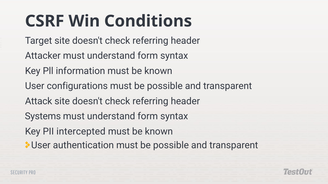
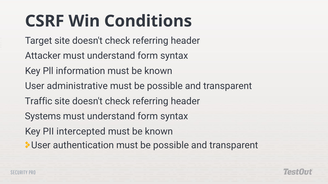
configurations: configurations -> administrative (77, 86)
Attack: Attack -> Traffic (39, 101)
